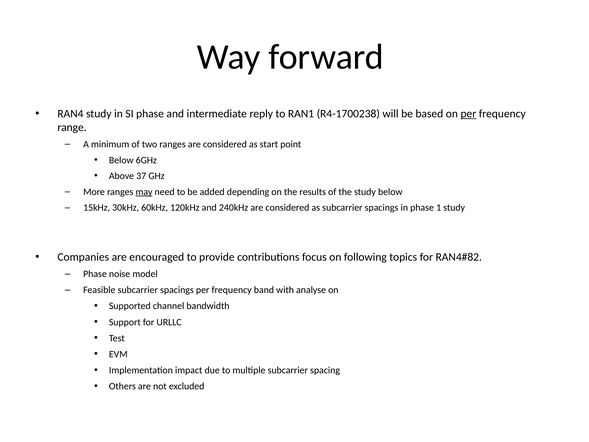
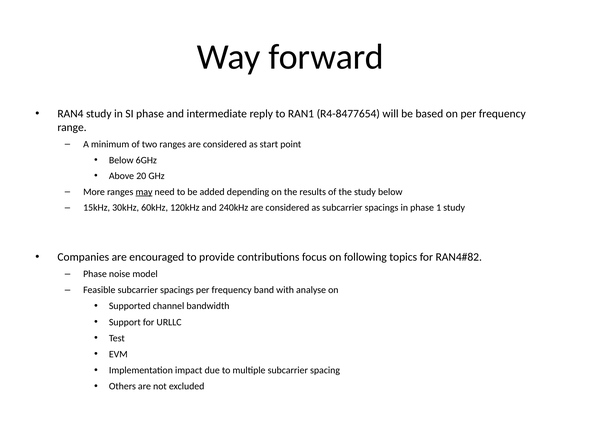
R4-1700238: R4-1700238 -> R4-8477654 (348, 114)
per underline: present -> none (468, 114)
37: 37 -> 20 (141, 176)
